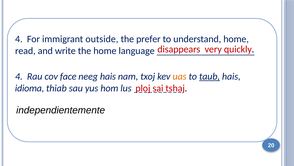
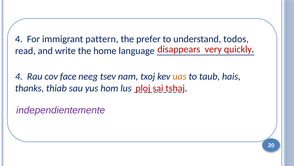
outside: outside -> pattern (102, 39)
understand home: home -> todos (236, 39)
neeg hais: hais -> tsev (108, 76)
taub underline: present -> none (209, 76)
idioma: idioma -> thanks (30, 88)
independientemente colour: black -> purple (61, 110)
